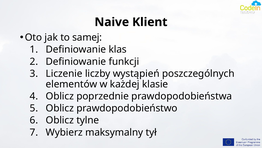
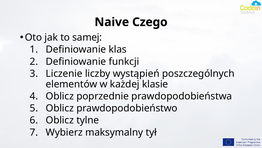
Klient: Klient -> Czego (150, 22)
